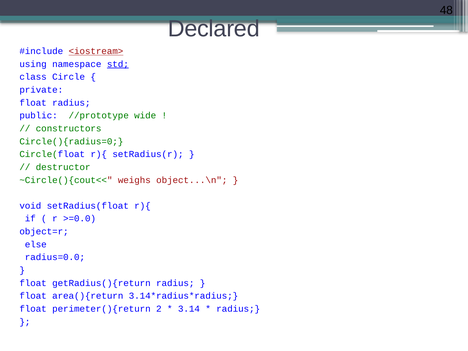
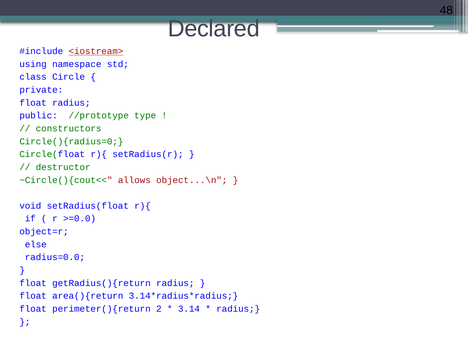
std underline: present -> none (118, 64)
wide: wide -> type (145, 116)
weighs: weighs -> allows (134, 180)
